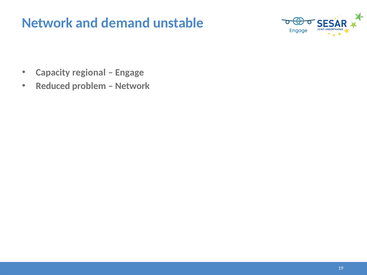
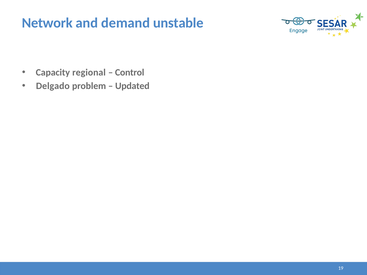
Engage: Engage -> Control (130, 73)
Reduced: Reduced -> Delgado (53, 86)
Network: Network -> Updated (132, 86)
